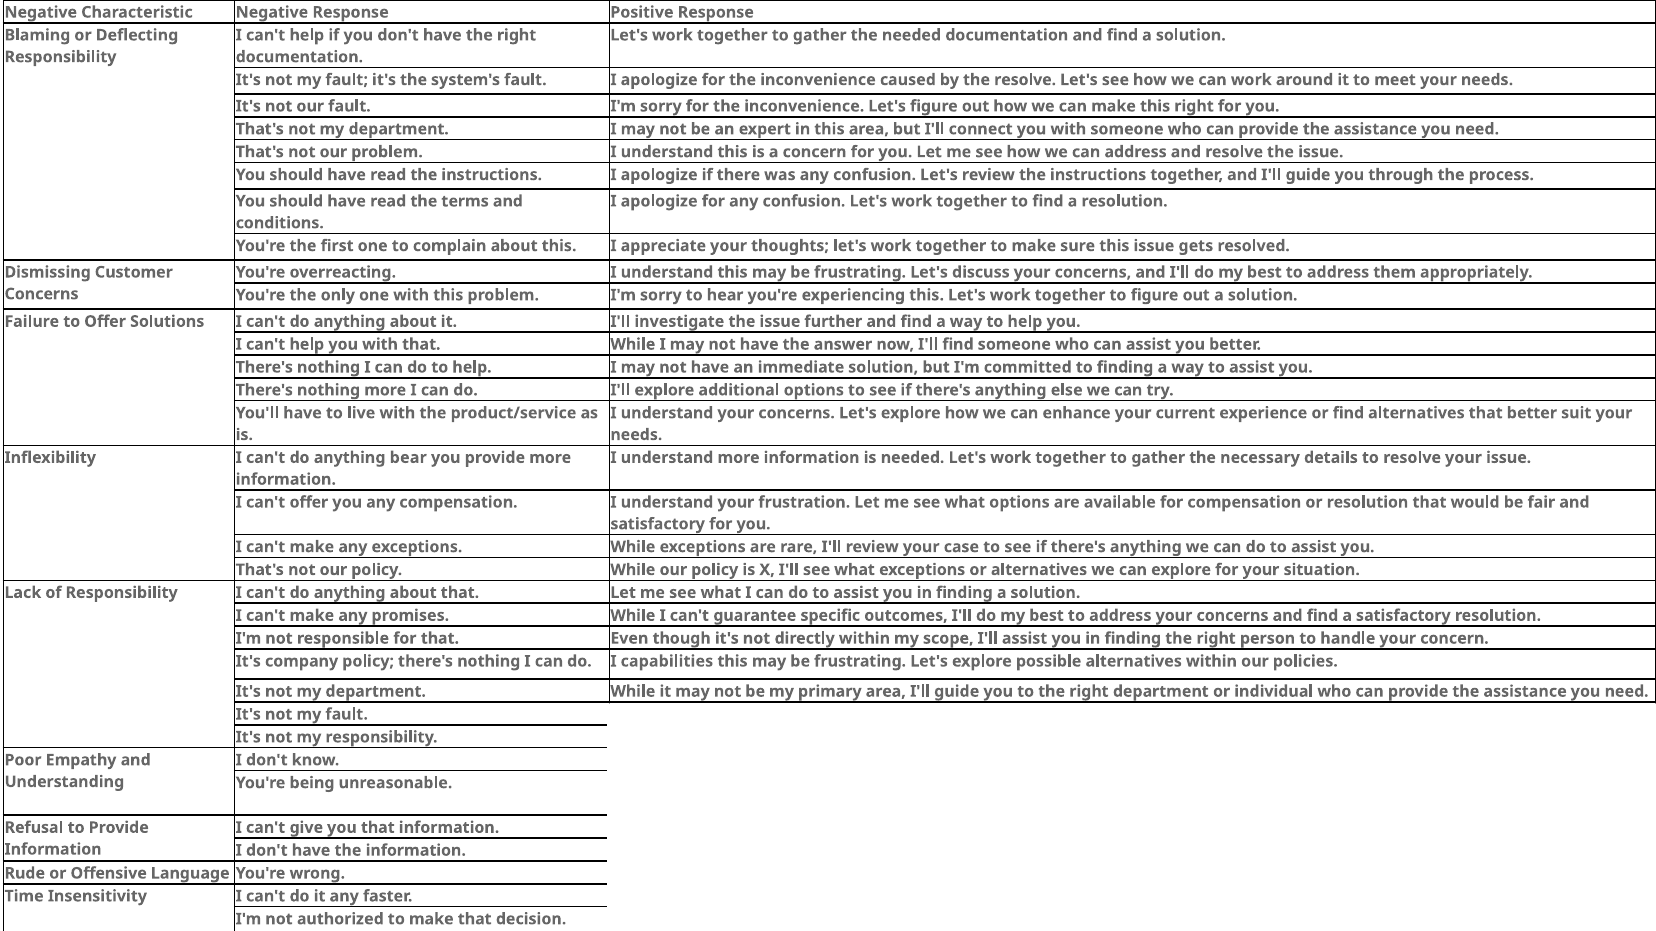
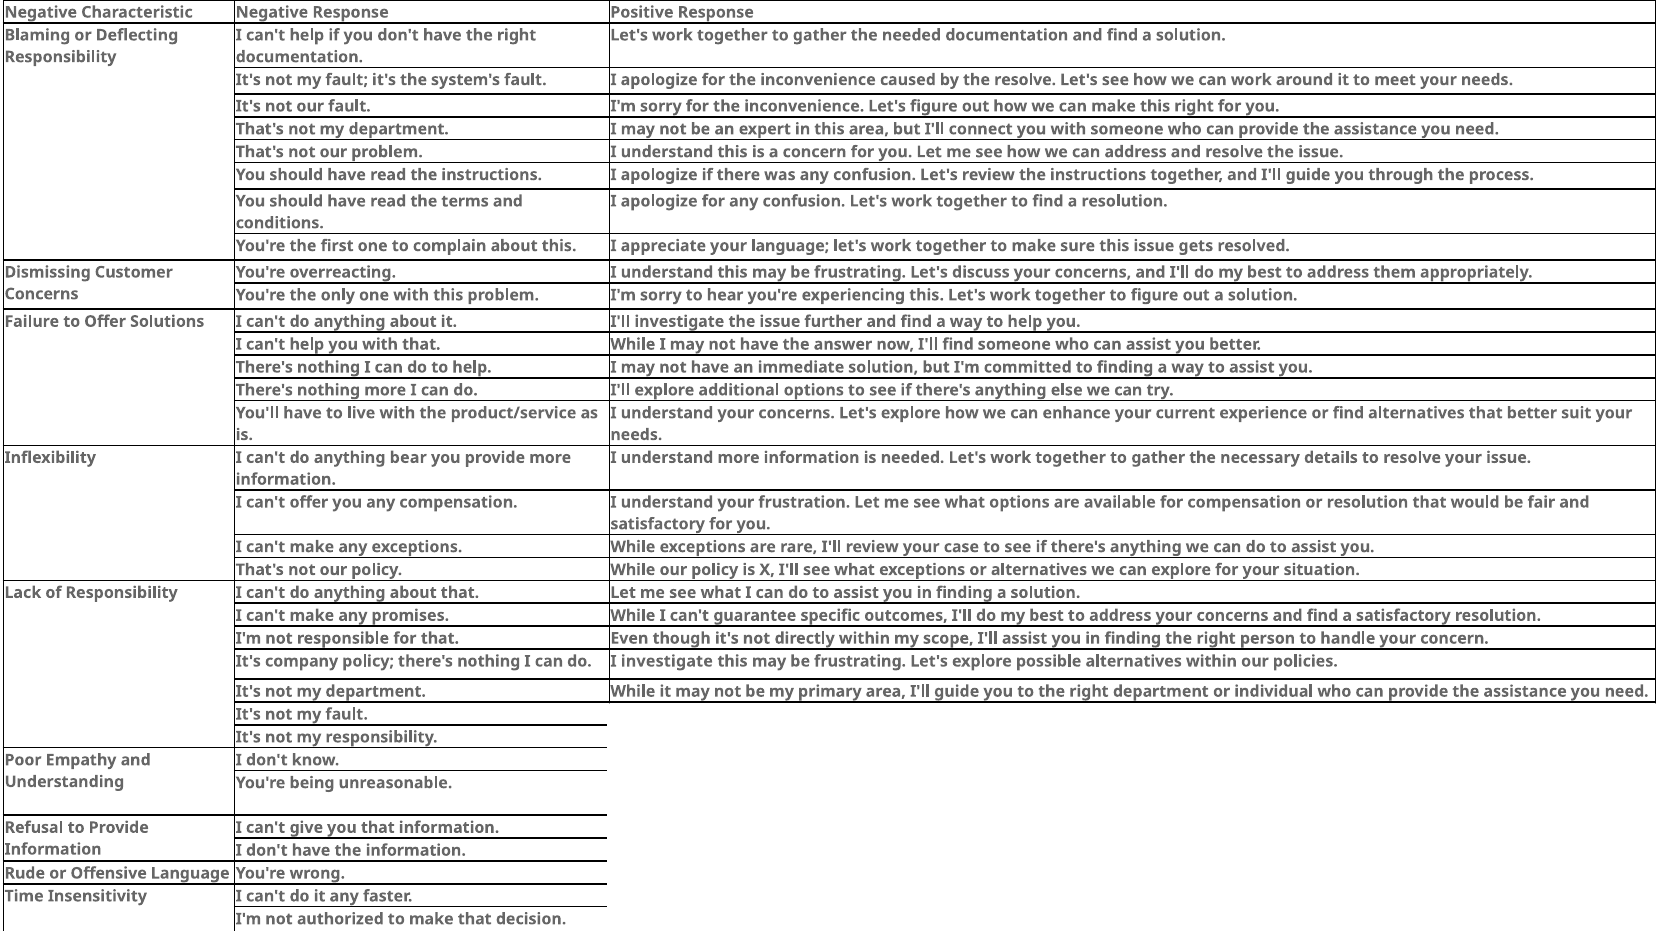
your thoughts: thoughts -> language (790, 246)
I capabilities: capabilities -> investigate (667, 662)
